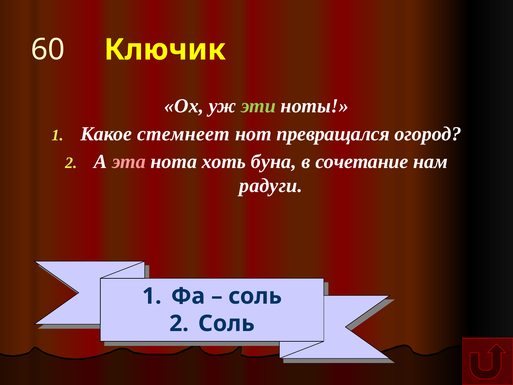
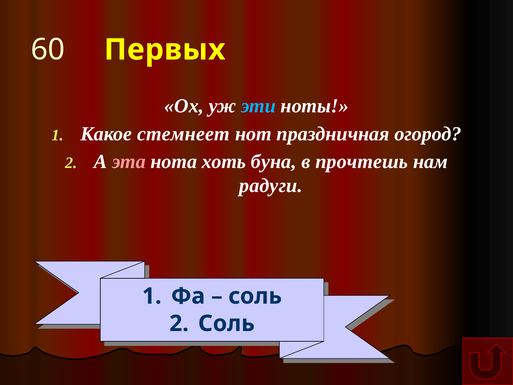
Ключик: Ключик -> Первых (165, 50)
эти colour: light green -> light blue (258, 106)
превращался: превращался -> праздничная (333, 134)
сочетание: сочетание -> прочтешь (362, 162)
